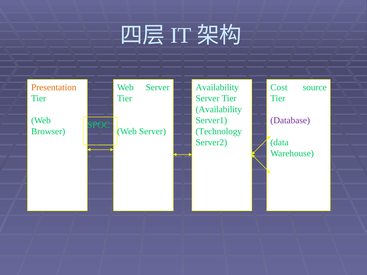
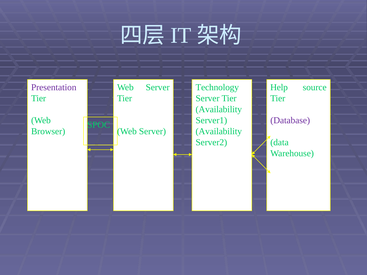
Presentation colour: orange -> purple (54, 87)
Availability: Availability -> Technology (217, 87)
Cost: Cost -> Help (279, 87)
Technology: Technology -> Availability (219, 131)
